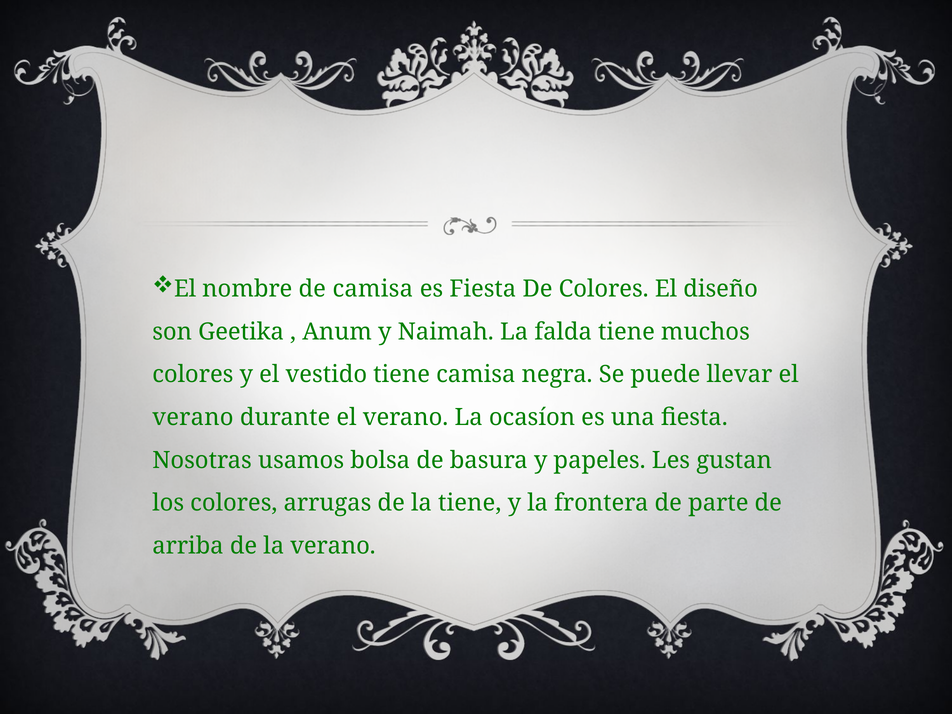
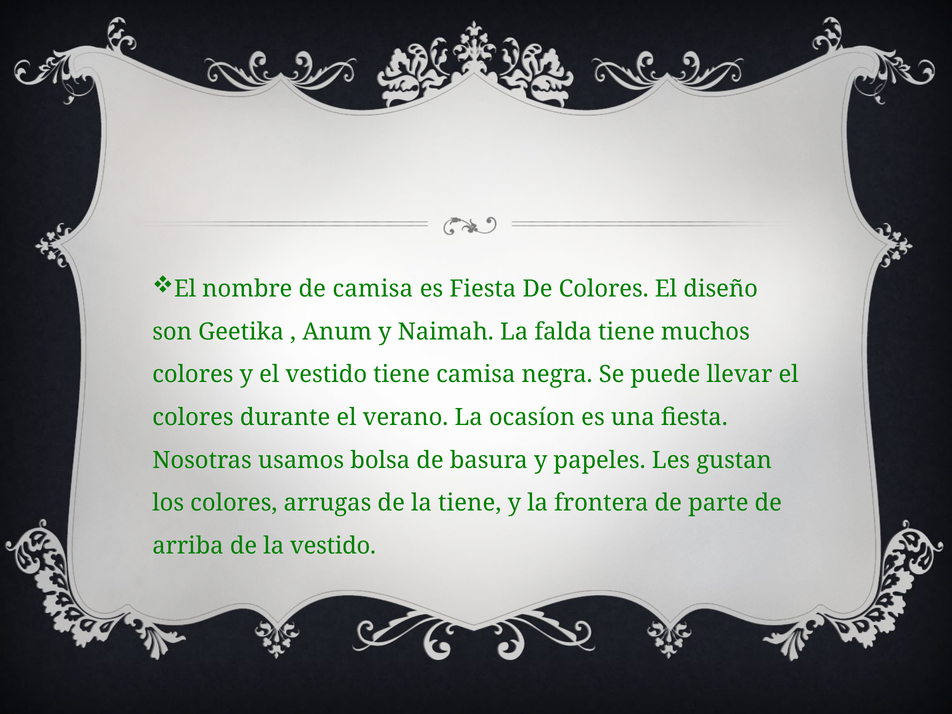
verano: verano -> colores (193, 417)
la verano: verano -> vestido (333, 546)
